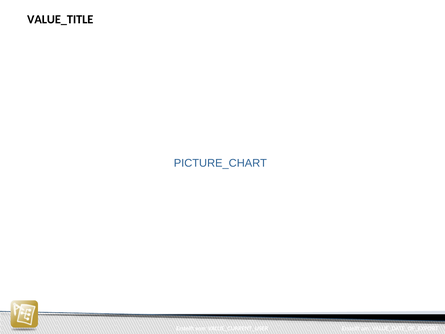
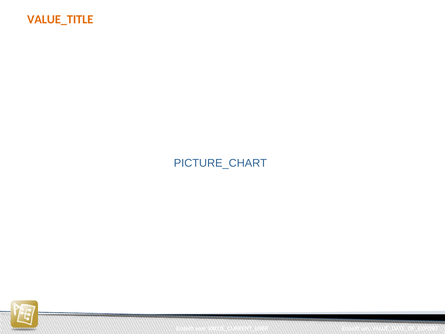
VALUE_TITLE colour: black -> orange (60, 19)
